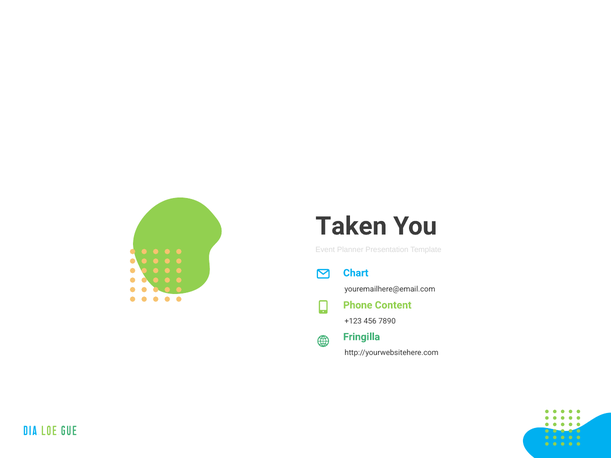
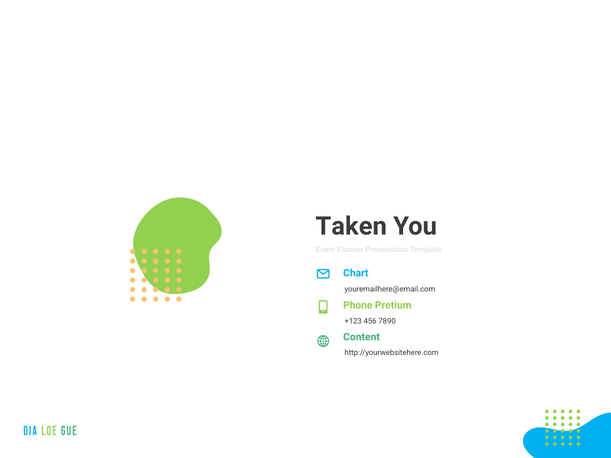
Content: Content -> Pretium (393, 305)
Fringilla: Fringilla -> Content (362, 337)
